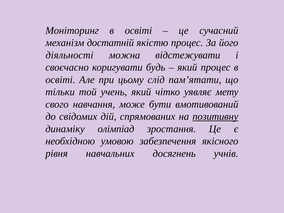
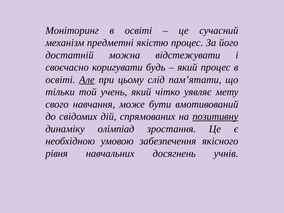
достатній: достатній -> предметні (110, 43)
діяльності: діяльності -> достатній (70, 55)
Але underline: none -> present (87, 80)
